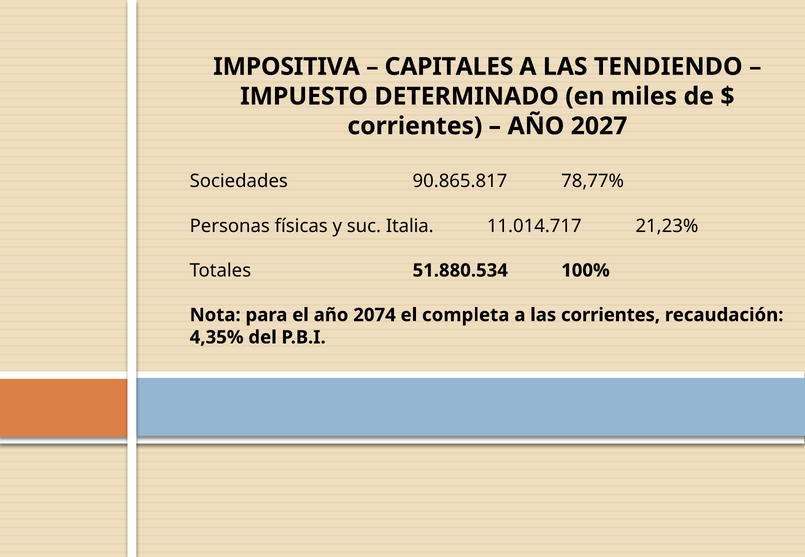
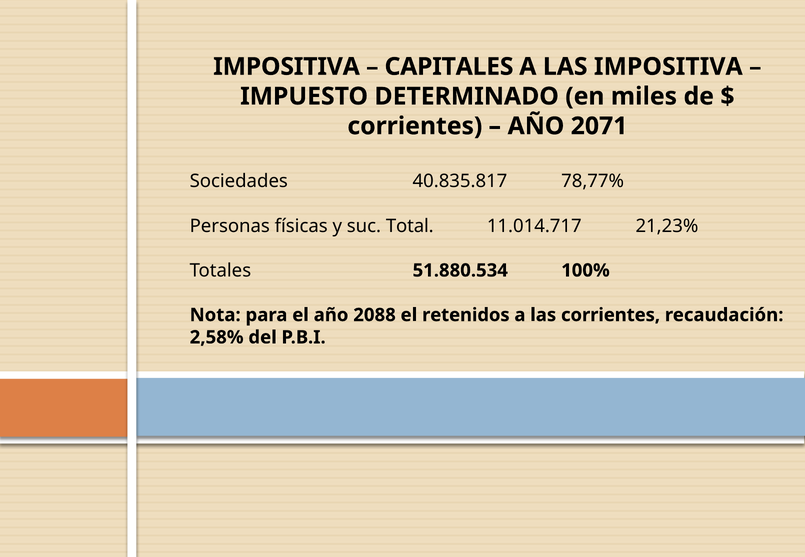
LAS TENDIENDO: TENDIENDO -> IMPOSITIVA (668, 67)
2027: 2027 -> 2071 (599, 126)
90.865.817: 90.865.817 -> 40.835.817 (460, 181)
Italia: Italia -> Total (410, 226)
2074: 2074 -> 2088 (375, 315)
completa: completa -> retenidos (466, 315)
4,35%: 4,35% -> 2,58% (217, 337)
